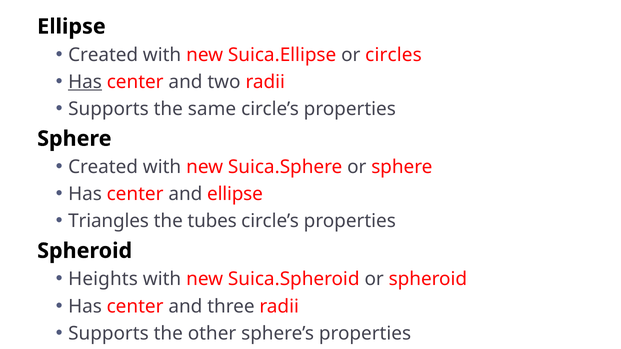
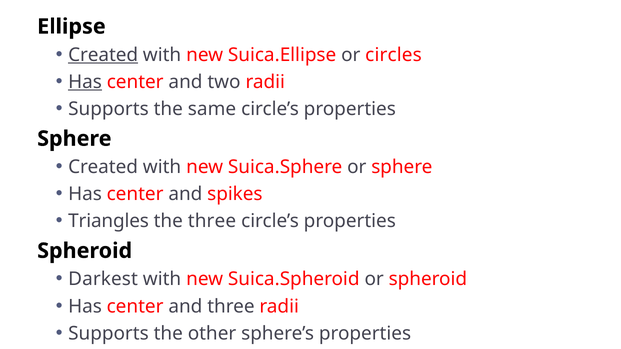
Created underline: none -> present (103, 55)
and ellipse: ellipse -> spikes (235, 194)
the tubes: tubes -> three (212, 221)
Heights: Heights -> Darkest (103, 279)
